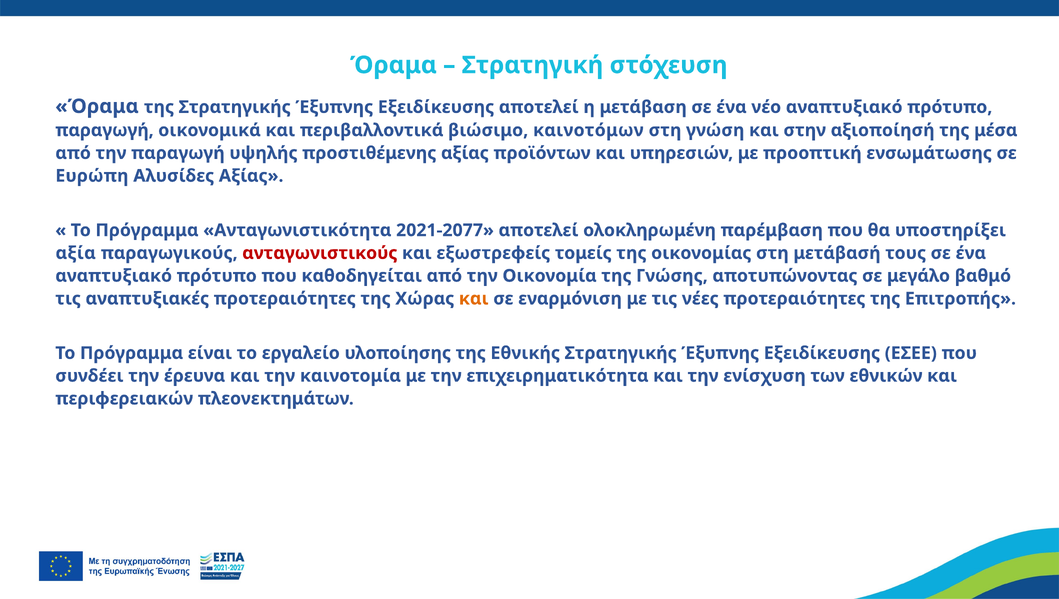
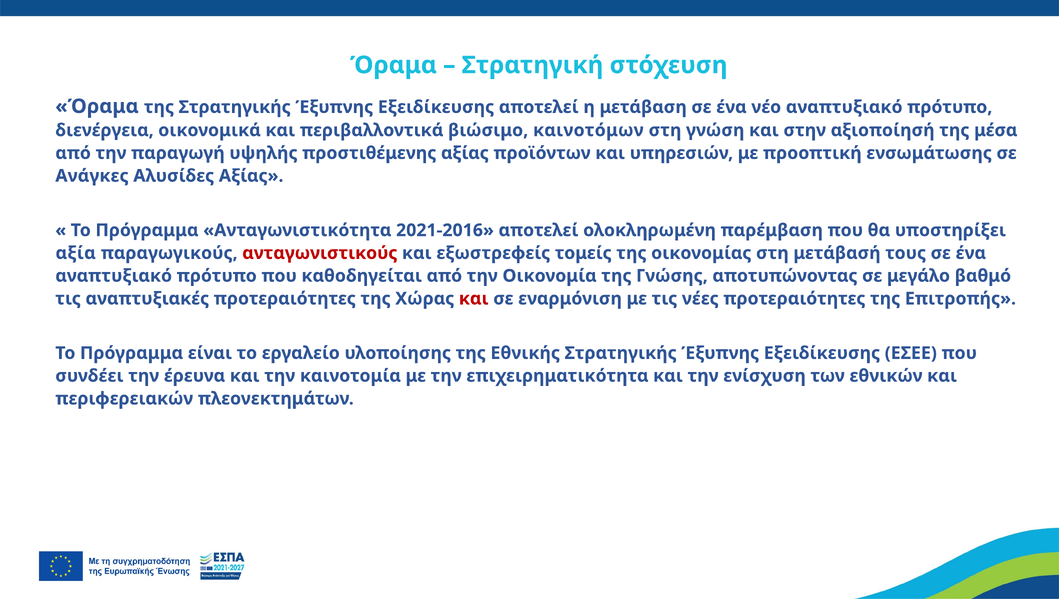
παραγωγή: παραγωγή -> διενέργεια (104, 130)
Ευρώπη: Ευρώπη -> Ανάγκες (92, 176)
2021-2077: 2021-2077 -> 2021-2016 (445, 230)
και colour: orange -> red (474, 299)
